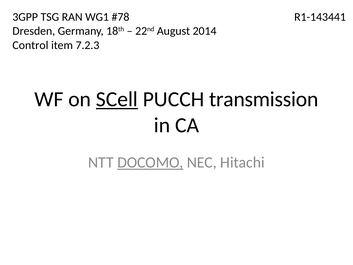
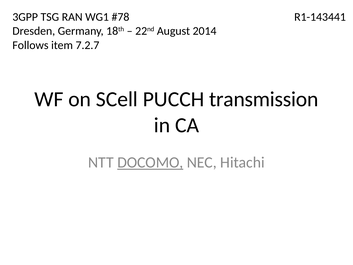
Control: Control -> Follows (30, 45)
7.2.3: 7.2.3 -> 7.2.7 (87, 45)
SCell underline: present -> none (117, 99)
